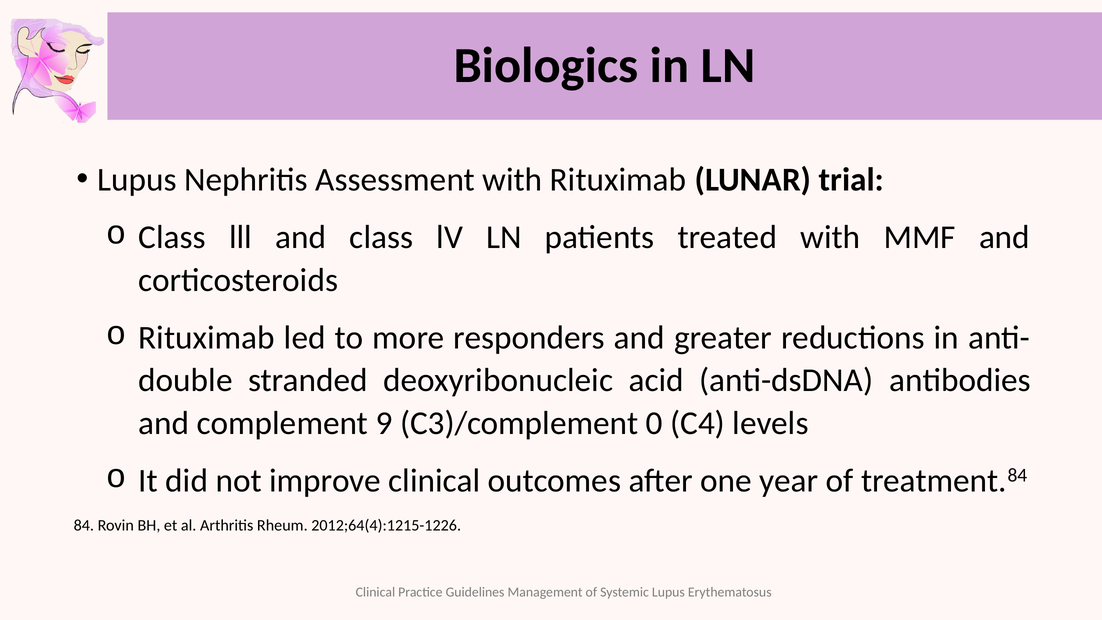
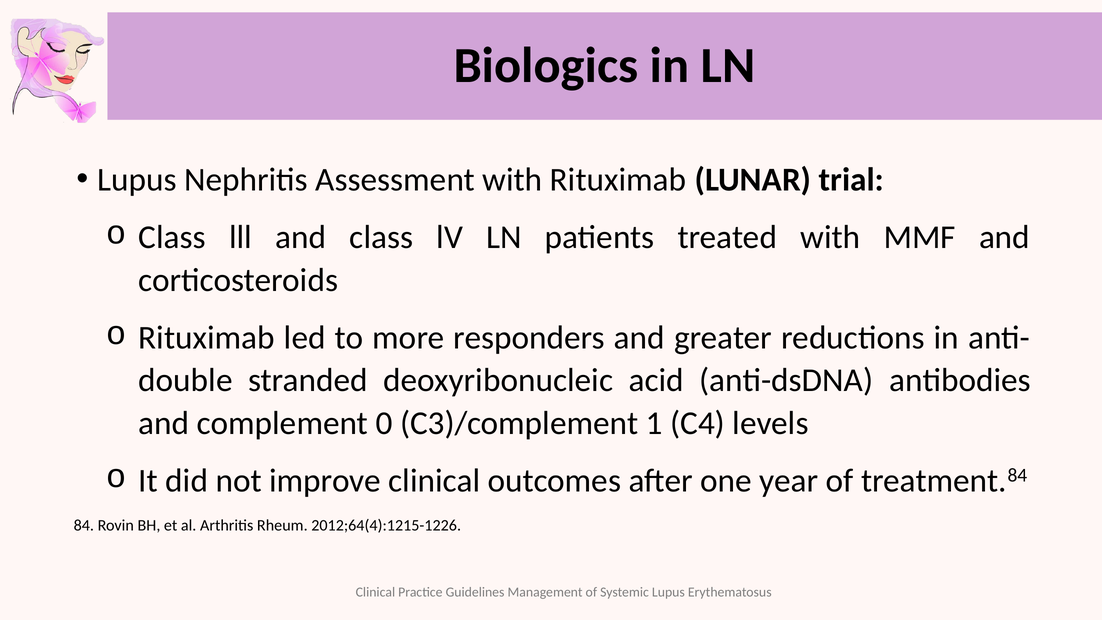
9: 9 -> 0 (384, 423)
0: 0 -> 1 (654, 423)
